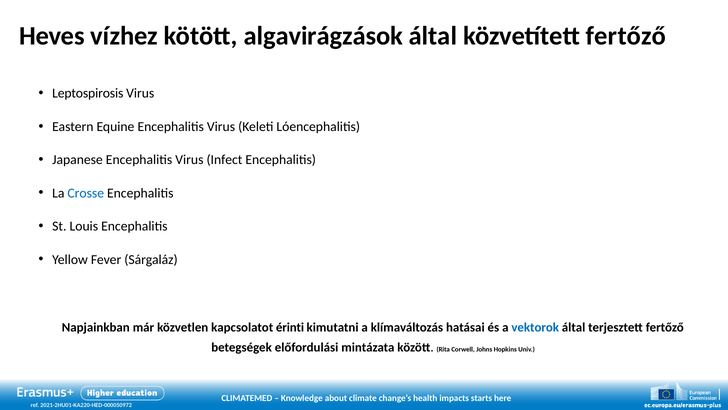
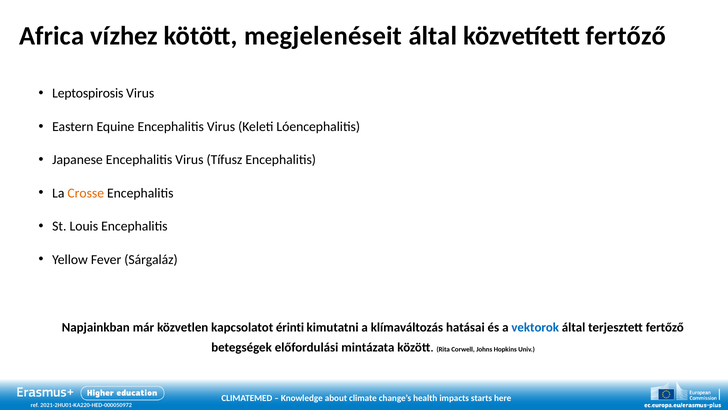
Heves: Heves -> Africa (52, 36)
algavirágzások: algavirágzások -> megjelenéseit (323, 36)
Infect: Infect -> Tífusz (224, 160)
Crosse colour: blue -> orange (86, 193)
